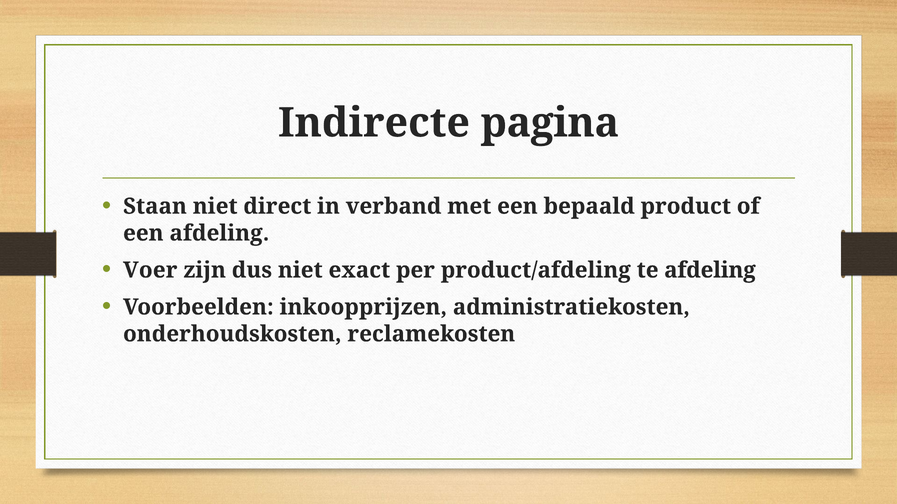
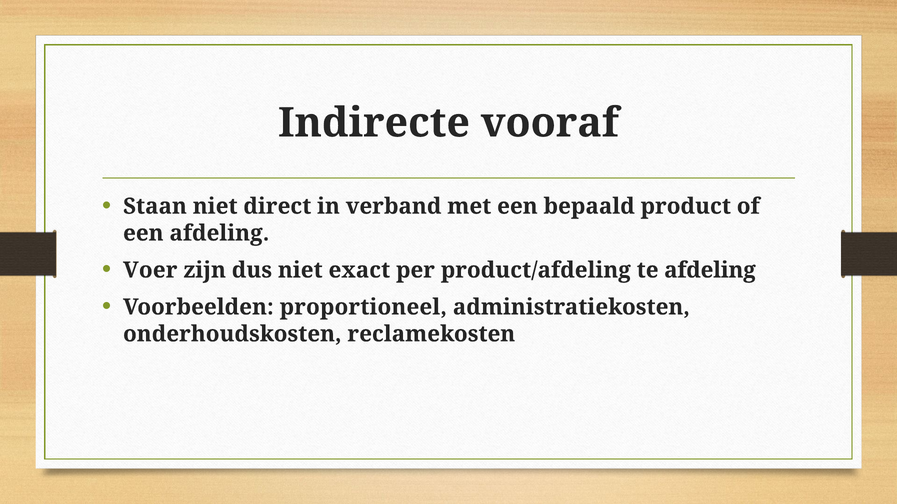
pagina: pagina -> vooraf (550, 123)
inkoopprijzen: inkoopprijzen -> proportioneel (363, 307)
